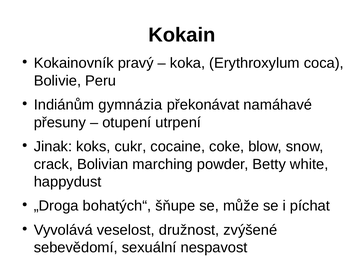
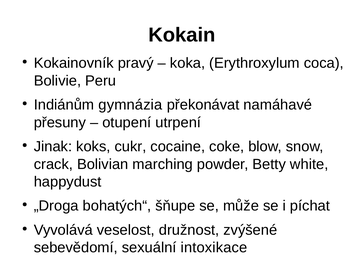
nespavost: nespavost -> intoxikace (214, 248)
